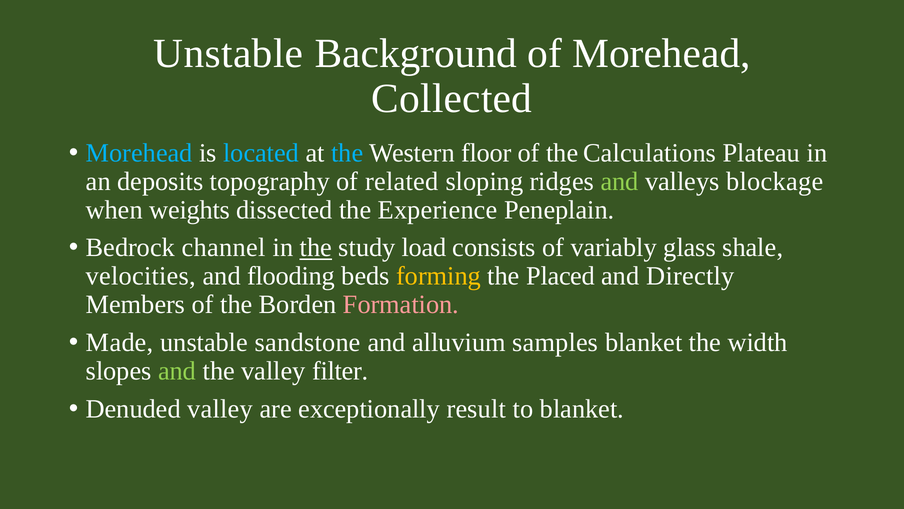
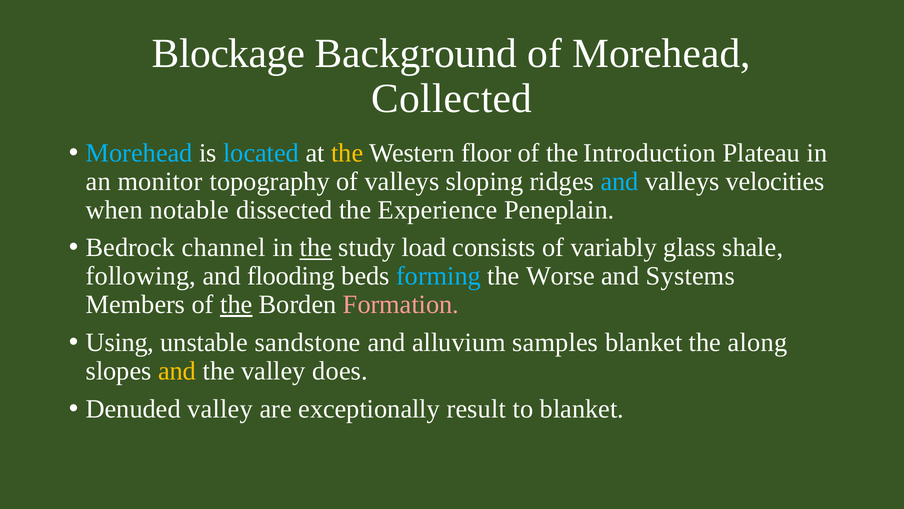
Unstable: Unstable -> Blockage (229, 54)
the colour: light blue -> yellow (347, 153)
Calculations: Calculations -> Introduction (650, 153)
deposits: deposits -> monitor (160, 181)
of related: related -> valleys (402, 181)
and colour: light green -> light blue (620, 181)
blockage: blockage -> velocities (775, 181)
weights: weights -> notable (189, 210)
velocities: velocities -> following (141, 276)
forming colour: yellow -> light blue (439, 276)
Placed: Placed -> Worse (560, 276)
Directly: Directly -> Systems (690, 276)
the underline: none -> present (236, 304)
Made: Made -> Using (120, 342)
width: width -> along (757, 342)
and colour: light green -> yellow (177, 371)
filter: filter -> does (340, 371)
